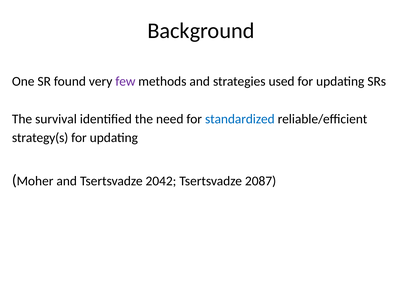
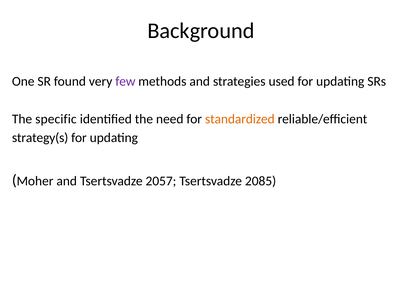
survival: survival -> specific (56, 119)
standardized colour: blue -> orange (240, 119)
2042: 2042 -> 2057 (161, 181)
2087: 2087 -> 2085 (261, 181)
